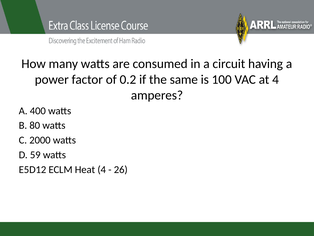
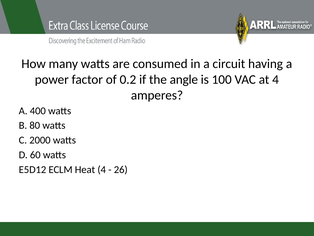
same: same -> angle (184, 79)
59: 59 -> 60 (35, 155)
